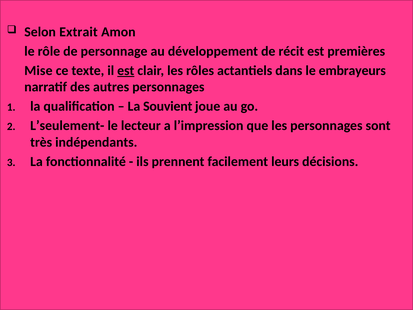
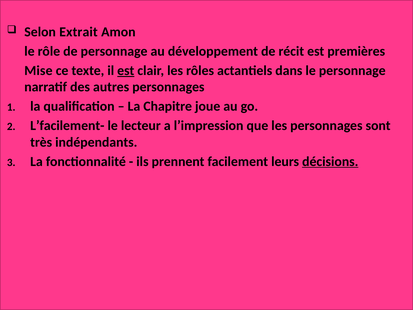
le embrayeurs: embrayeurs -> personnage (352, 70)
Souvient: Souvient -> Chapitre (168, 106)
L’seulement-: L’seulement- -> L’facilement- (67, 126)
décisions underline: none -> present (330, 161)
